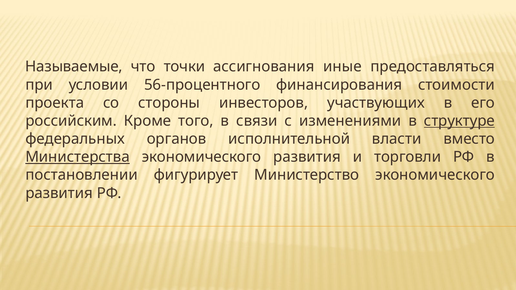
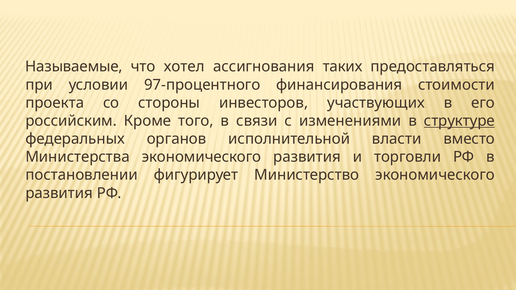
точки: точки -> хотел (184, 67)
иные: иные -> таких (343, 67)
56-процентного: 56-процентного -> 97-процентного (202, 85)
Министерства underline: present -> none (78, 157)
